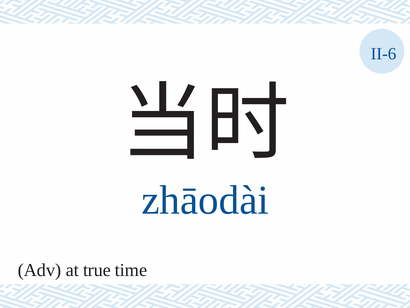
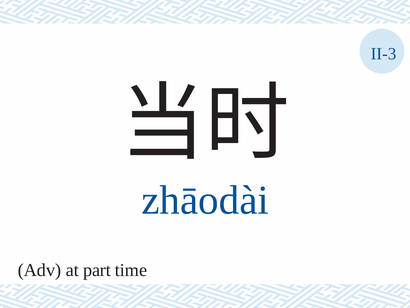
II-6: II-6 -> II-3 (384, 54)
true: true -> part (97, 270)
